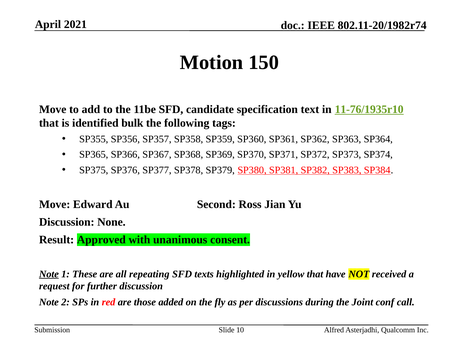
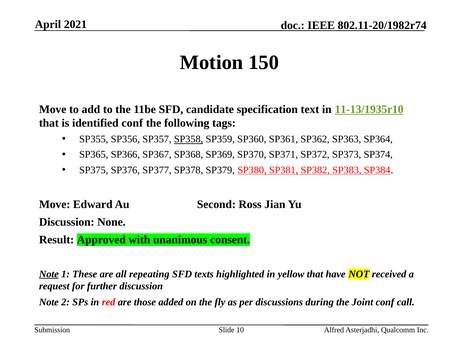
11-76/1935r10: 11-76/1935r10 -> 11-13/1935r10 (369, 109)
identified bulk: bulk -> conf (132, 123)
SP358 underline: none -> present (189, 139)
